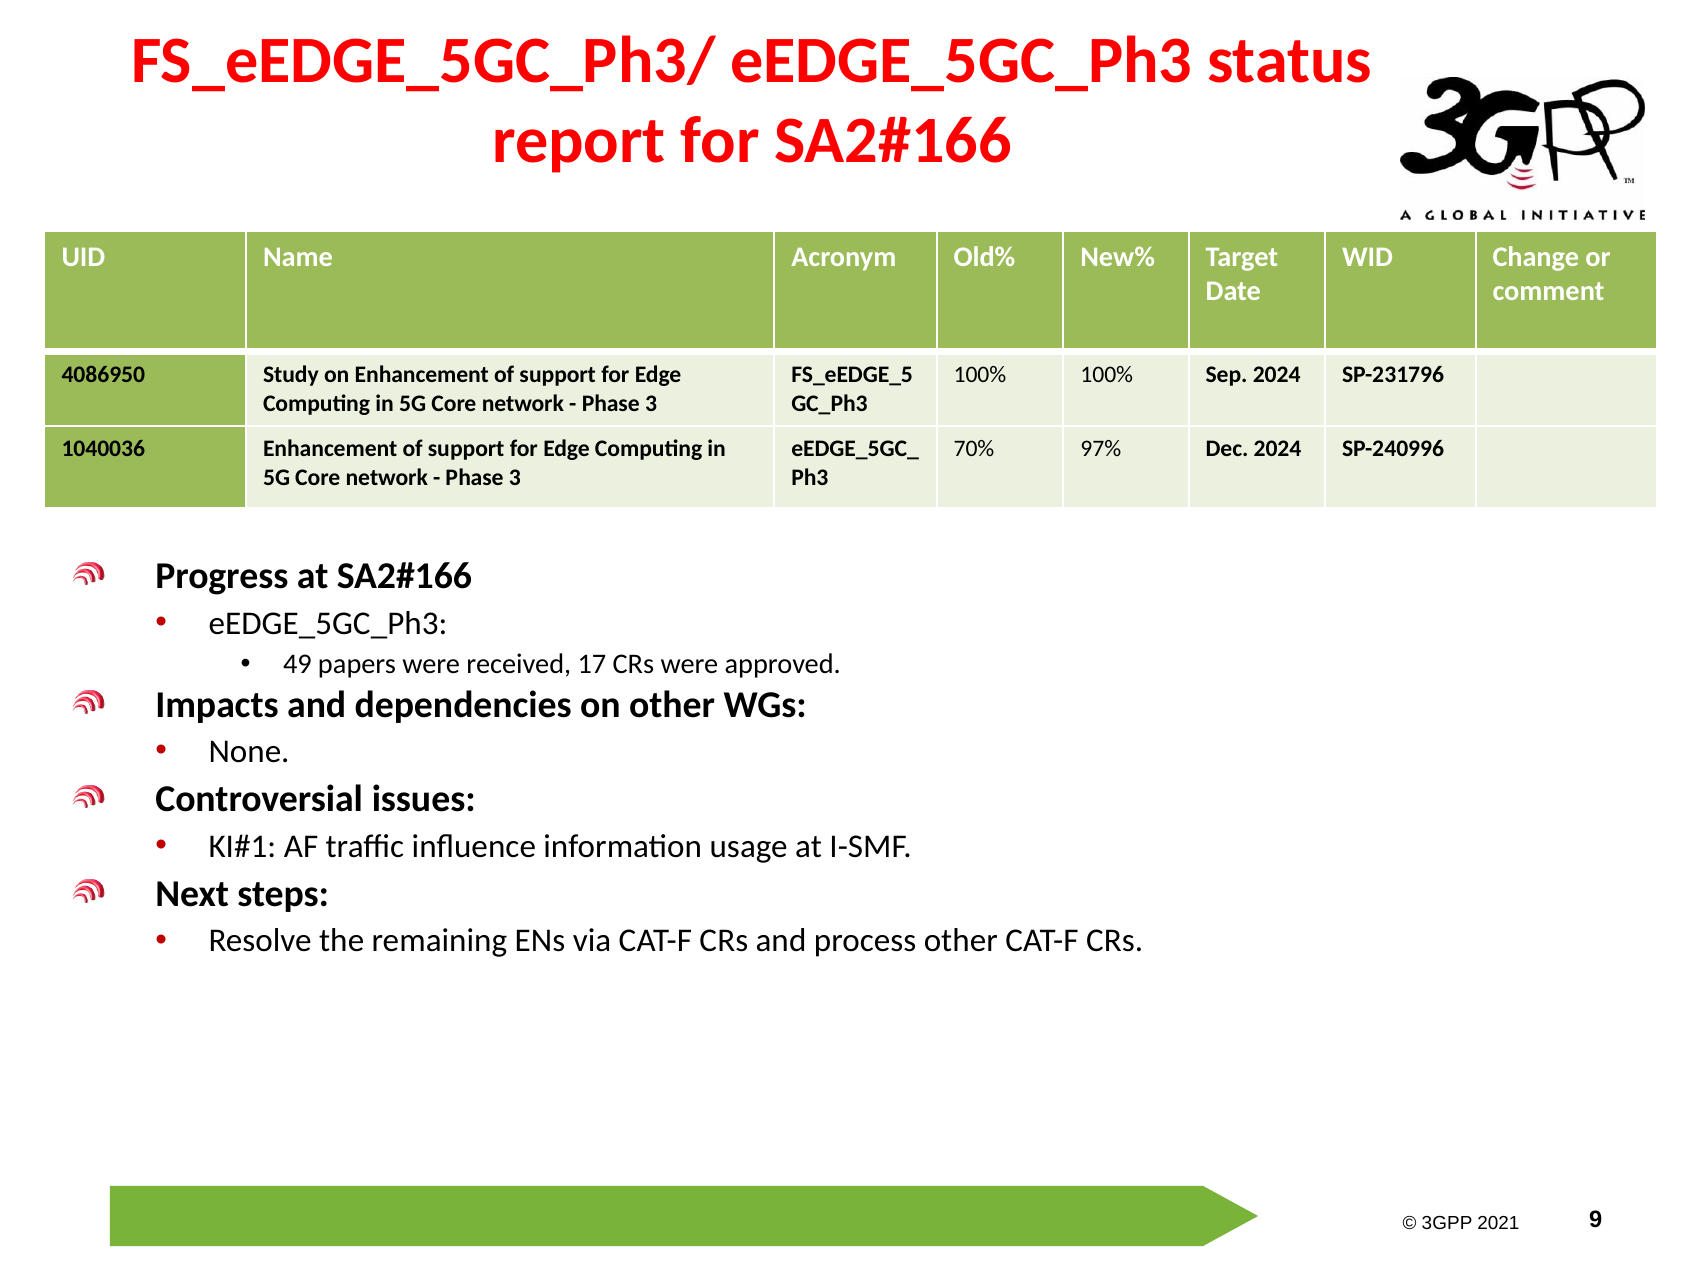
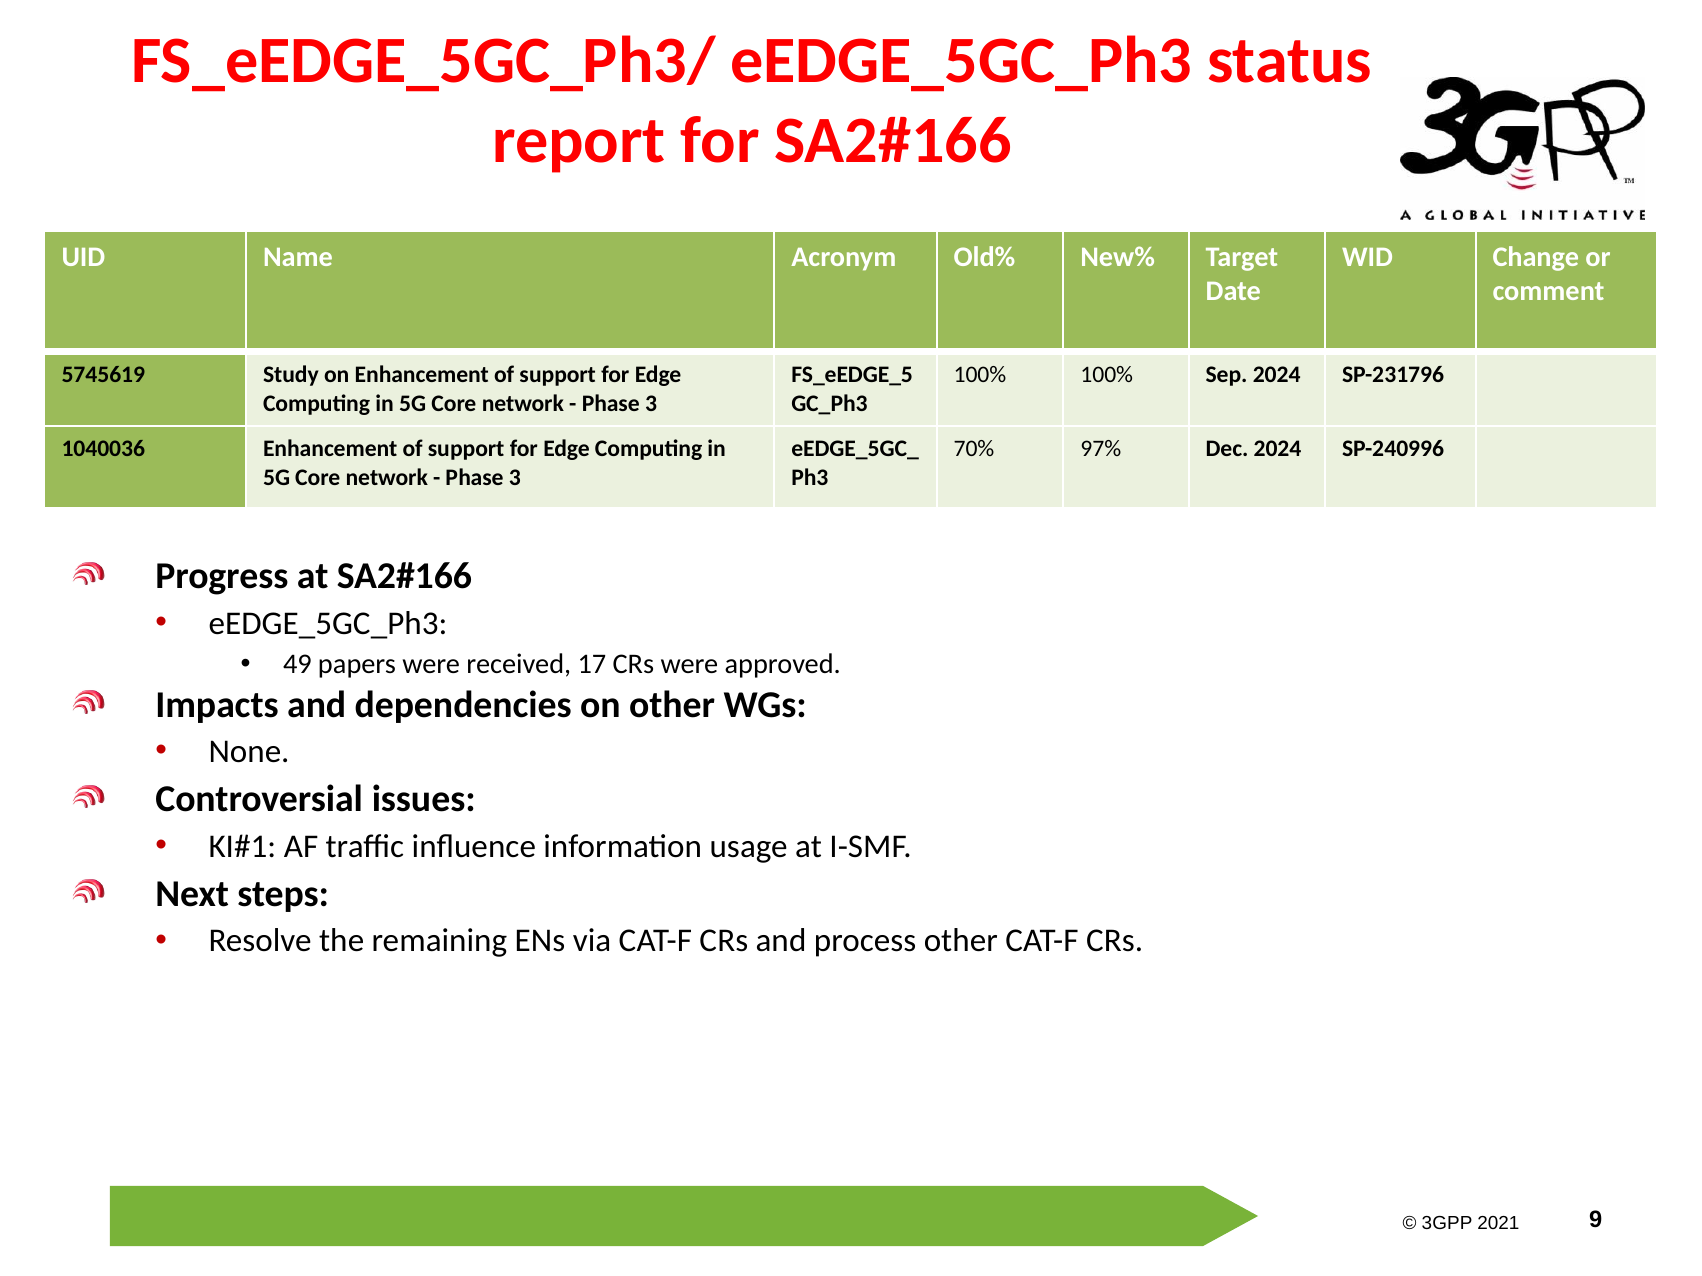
4086950: 4086950 -> 5745619 (103, 375)
